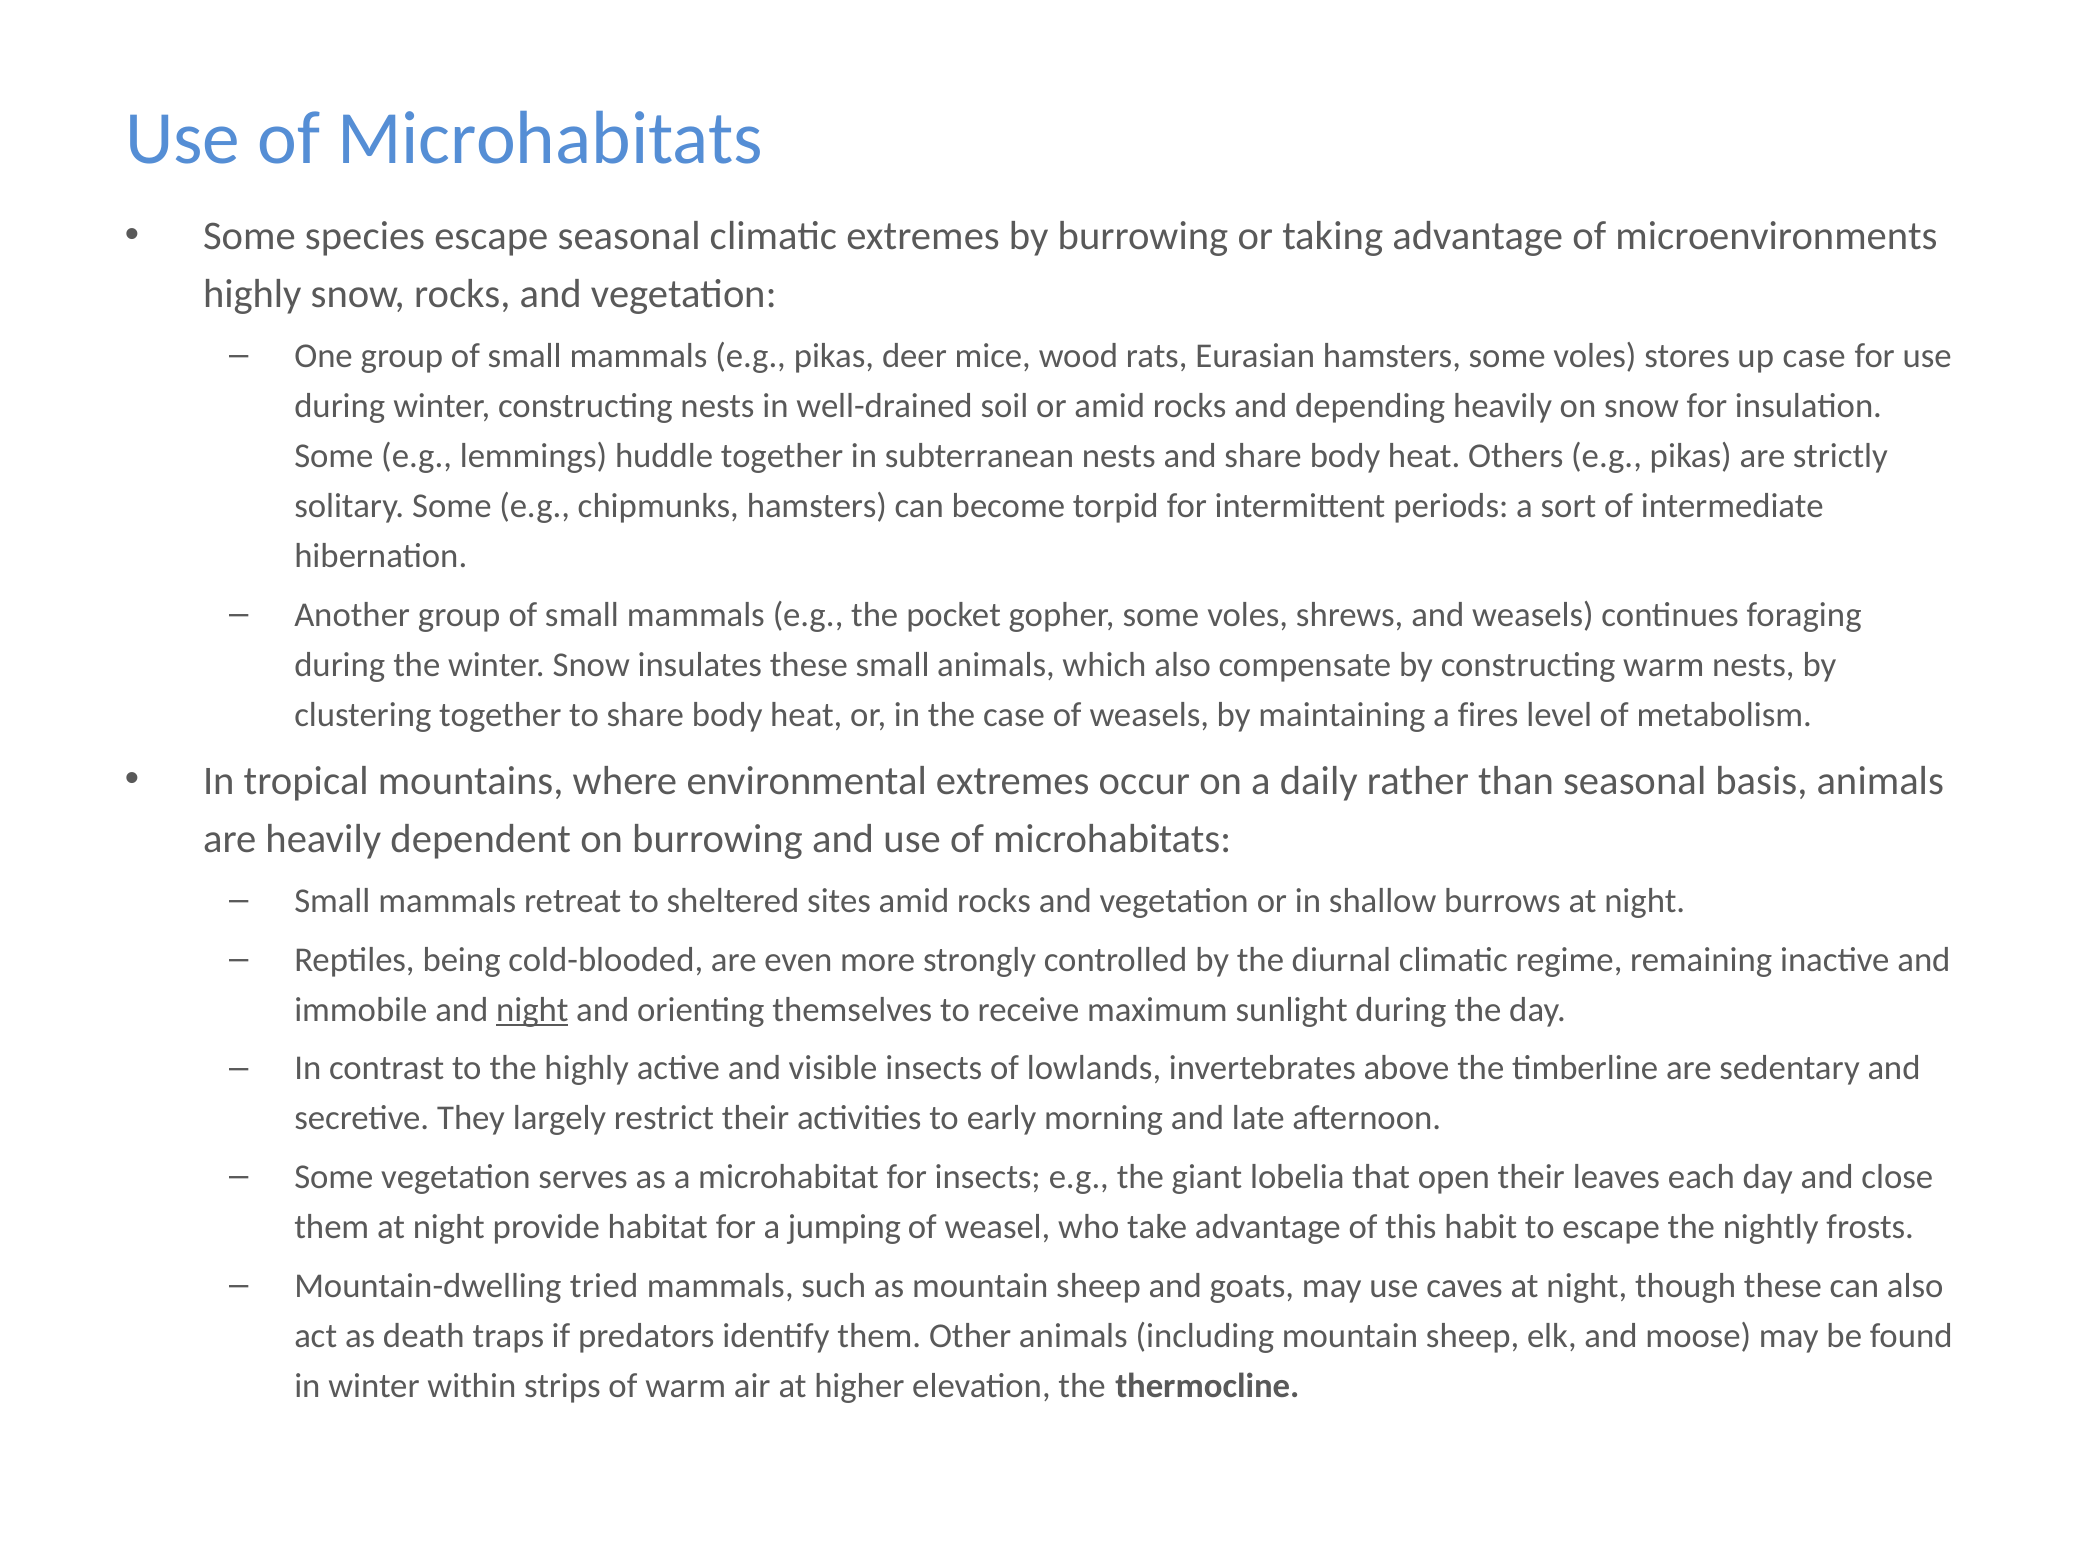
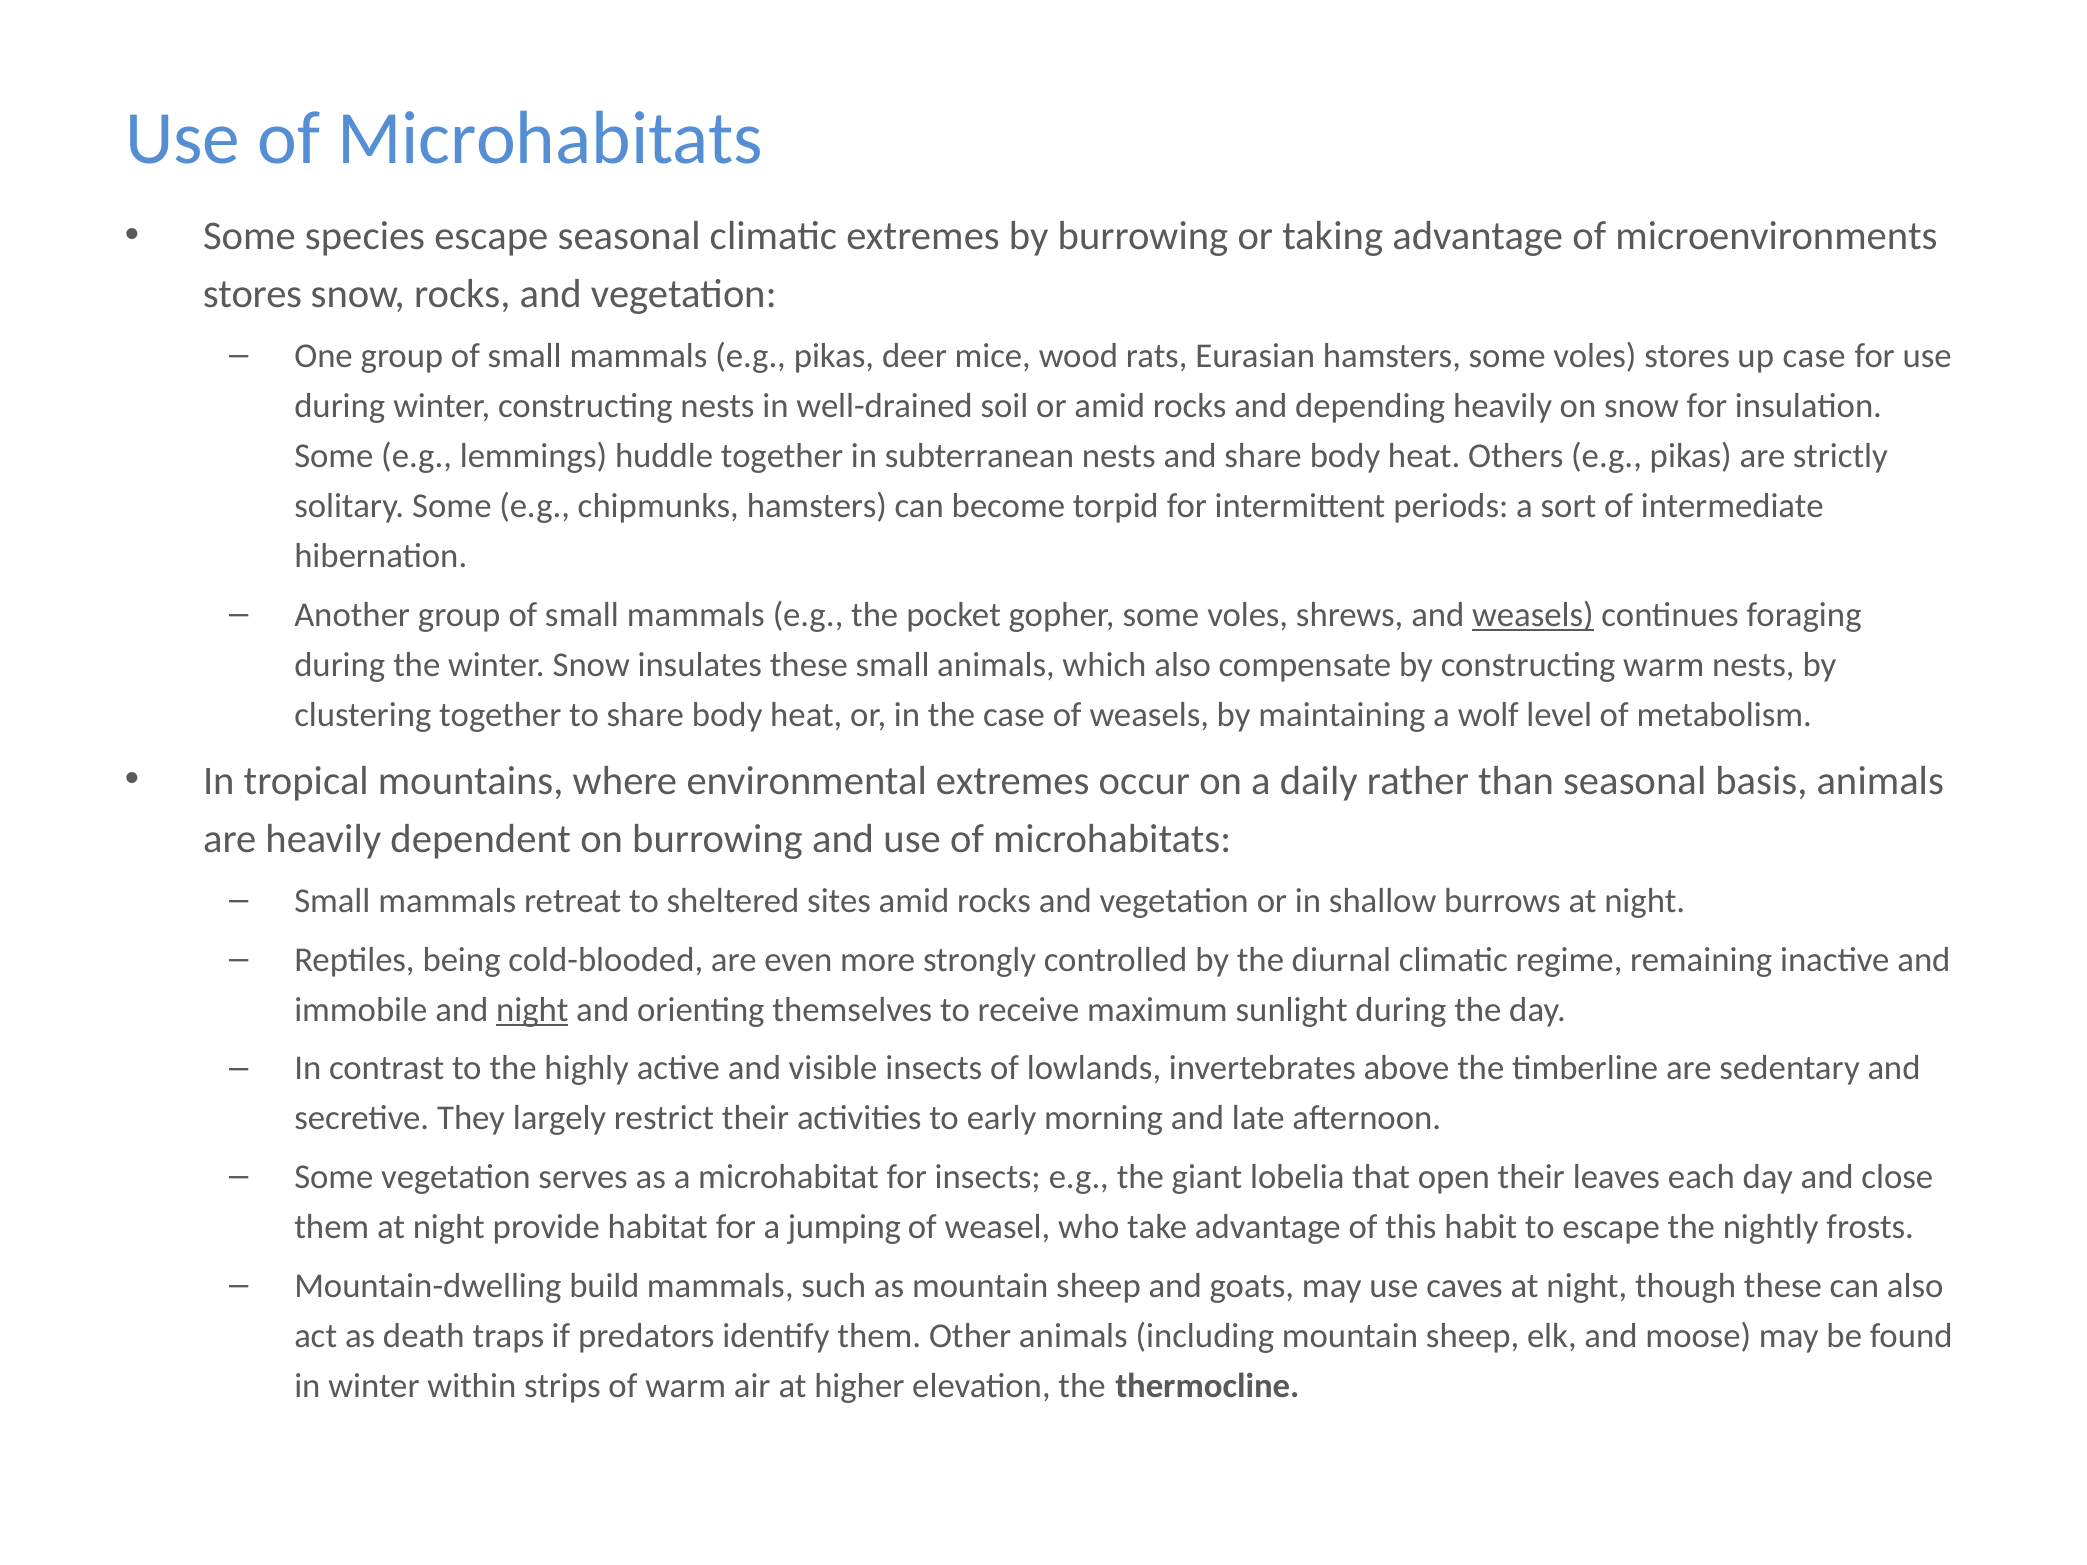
highly: highly -> stores (252, 294)
weasels underline: none -> present (1533, 615)
fires: fires -> wolf (1488, 715)
tried: tried -> build (604, 1286)
